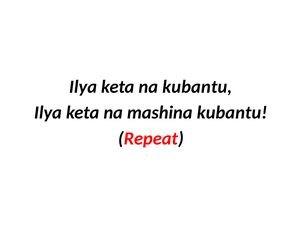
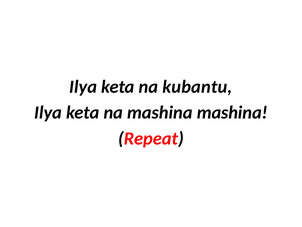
mashina kubantu: kubantu -> mashina (232, 112)
